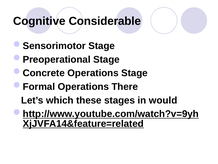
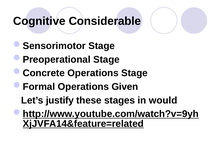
There: There -> Given (125, 86)
which: which -> justify (60, 100)
